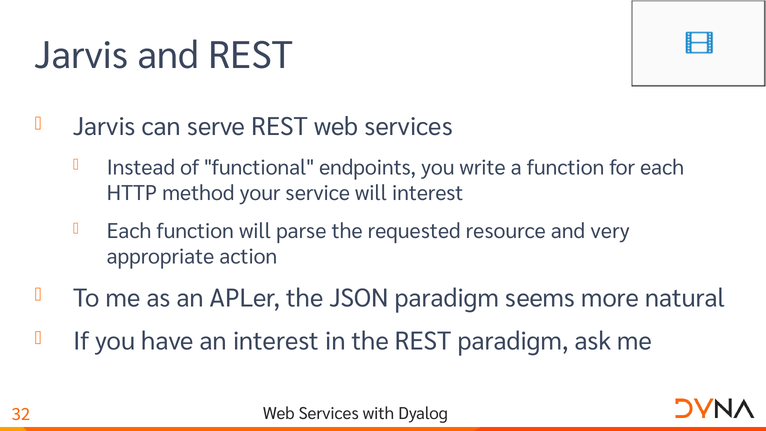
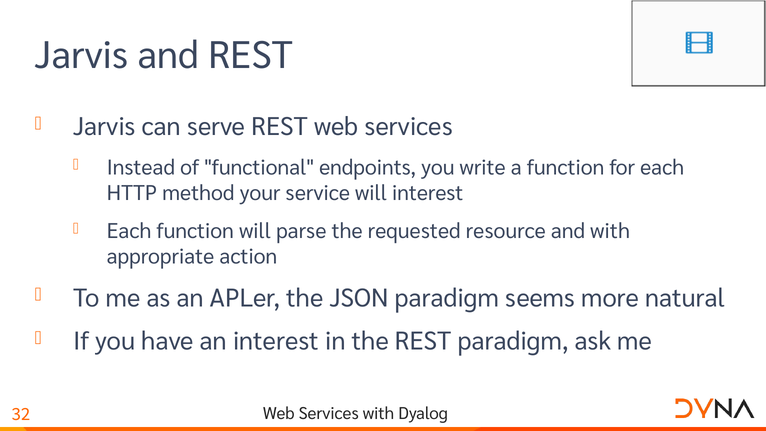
and very: very -> with (610, 231)
